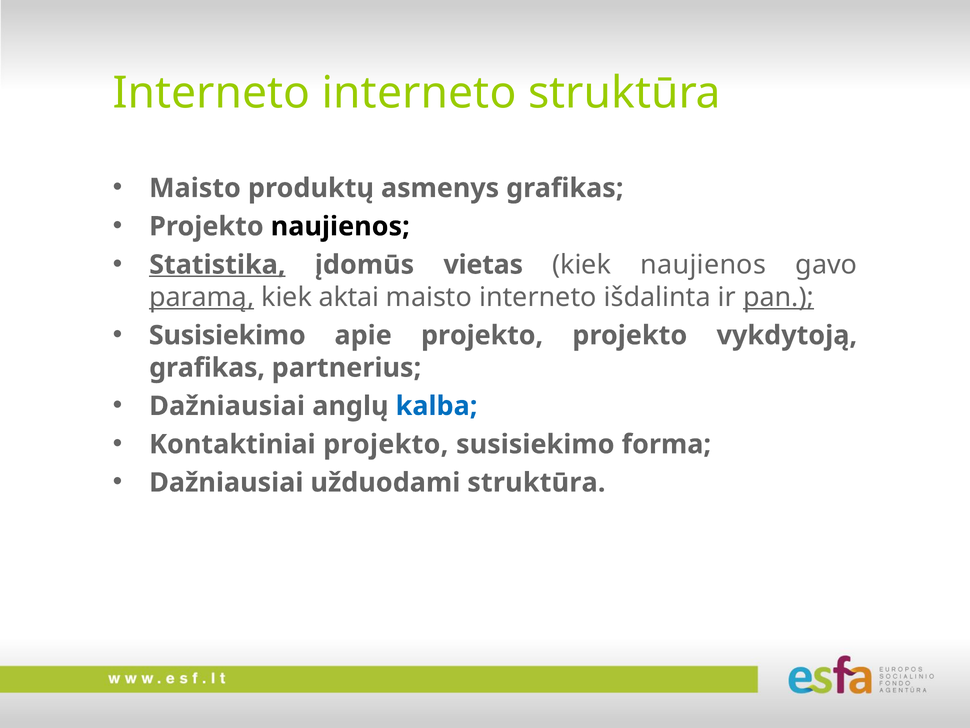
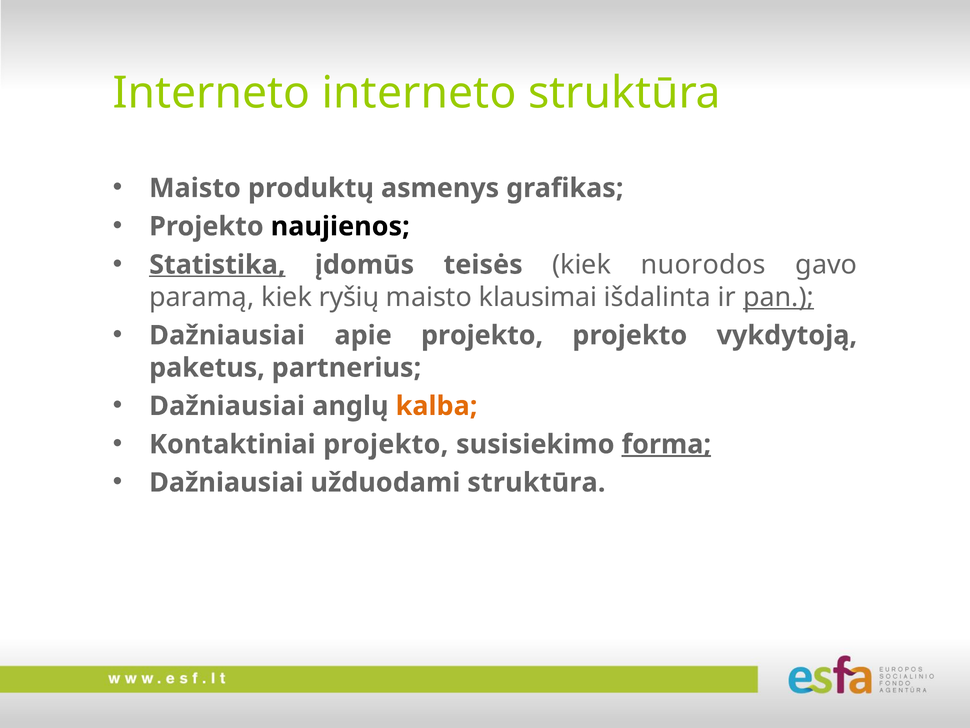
vietas: vietas -> teisės (483, 265)
kiek naujienos: naujienos -> nuorodos (703, 265)
paramą underline: present -> none (202, 297)
aktai: aktai -> ryšių (349, 297)
maisto interneto: interneto -> klausimai (538, 297)
Susisiekimo: Susisiekimo -> Dažniausiai (227, 335)
grafikas: grafikas -> paketus (207, 368)
kalba colour: blue -> orange (437, 406)
forma underline: none -> present (666, 444)
